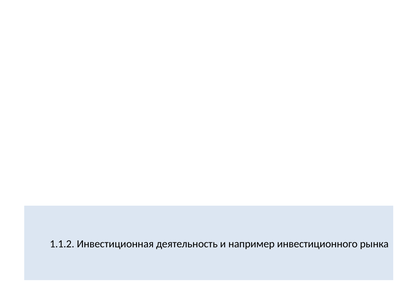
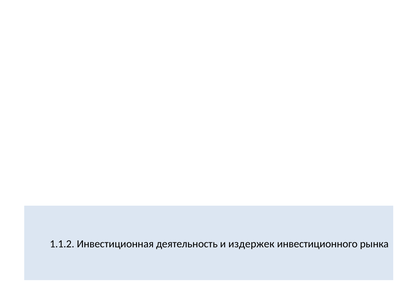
например: например -> издержек (251, 243)
